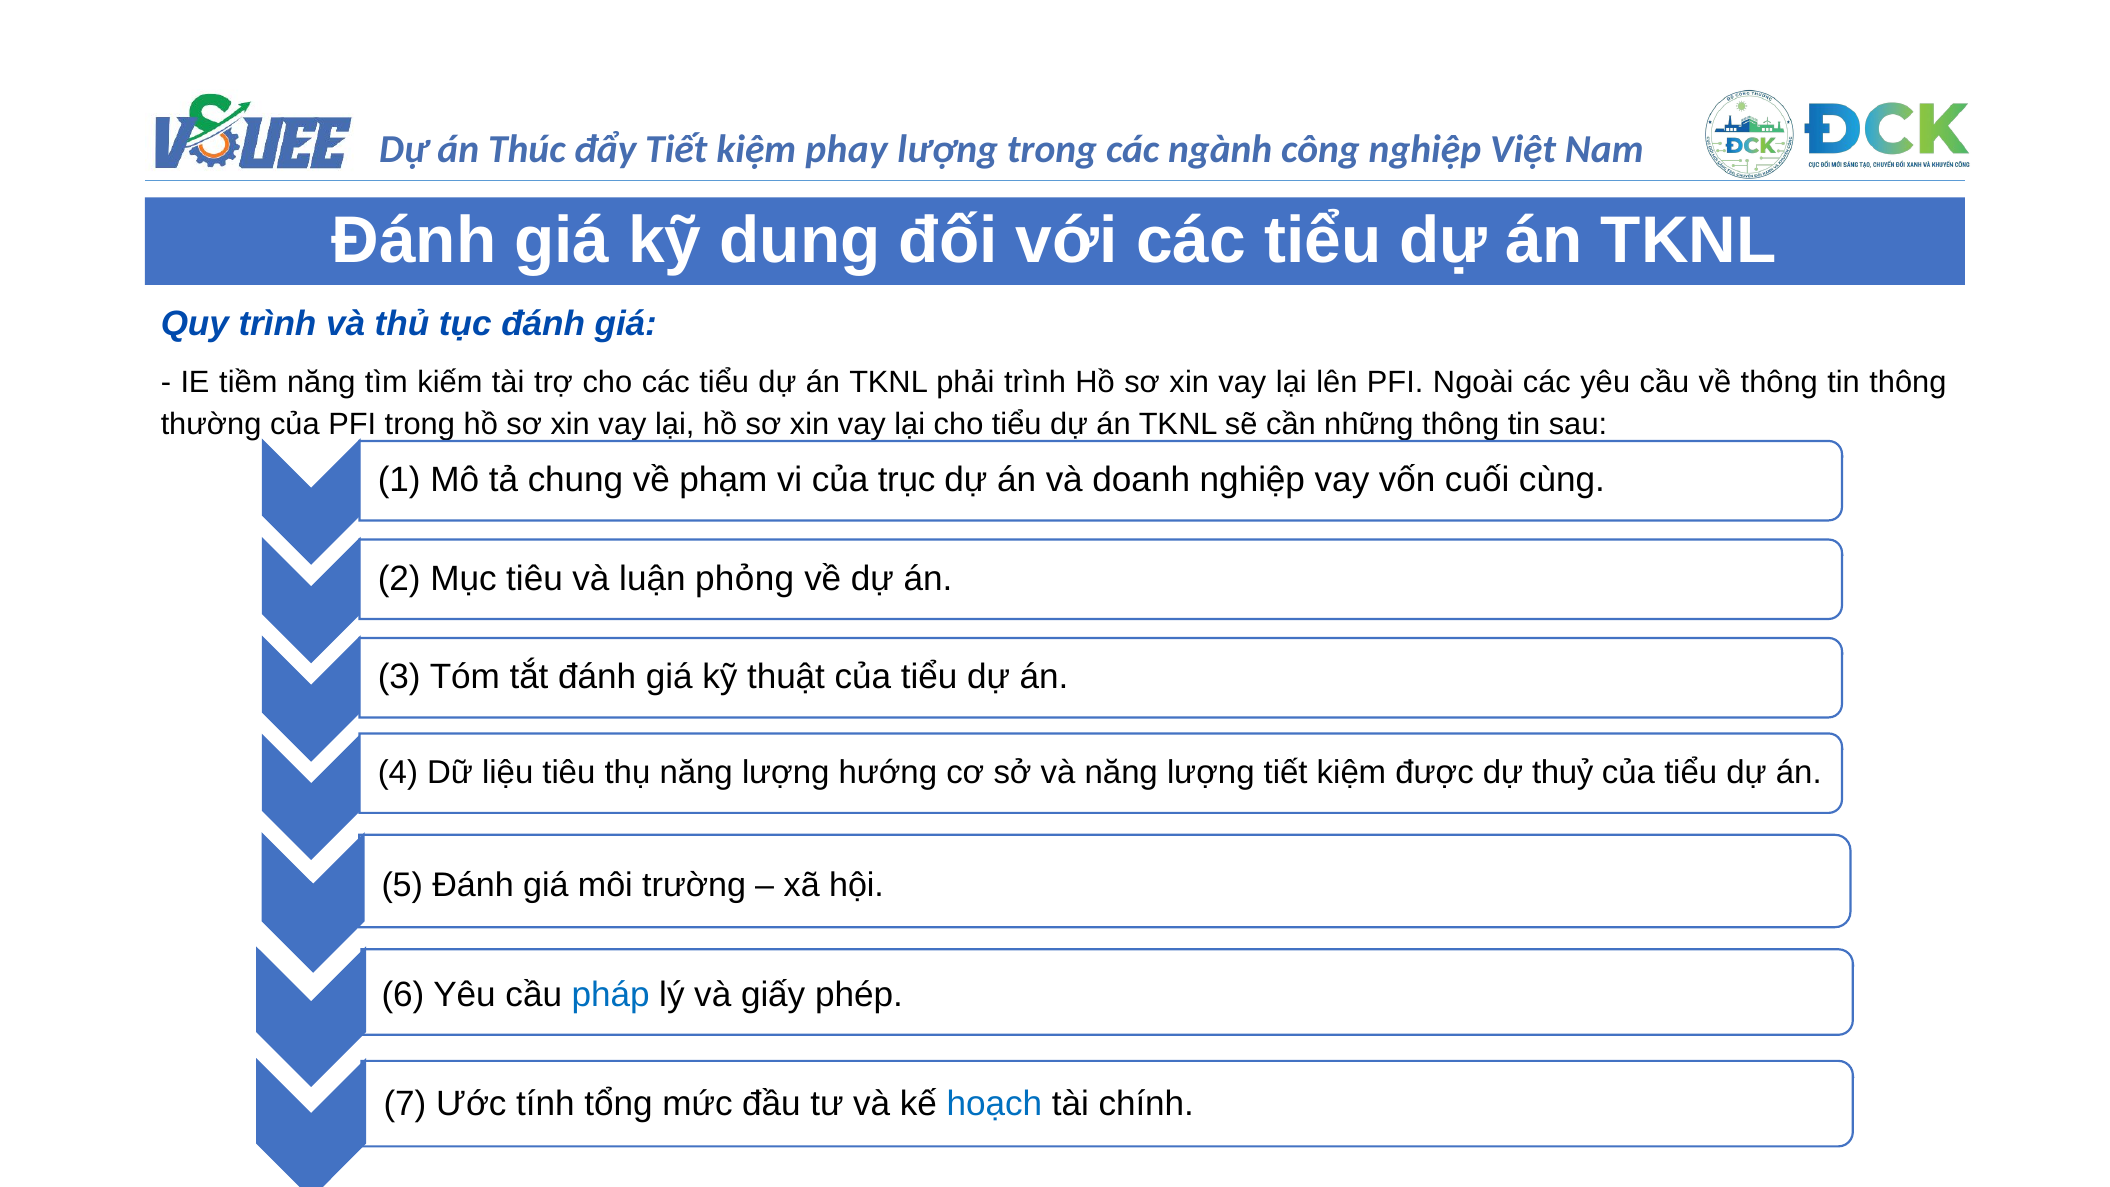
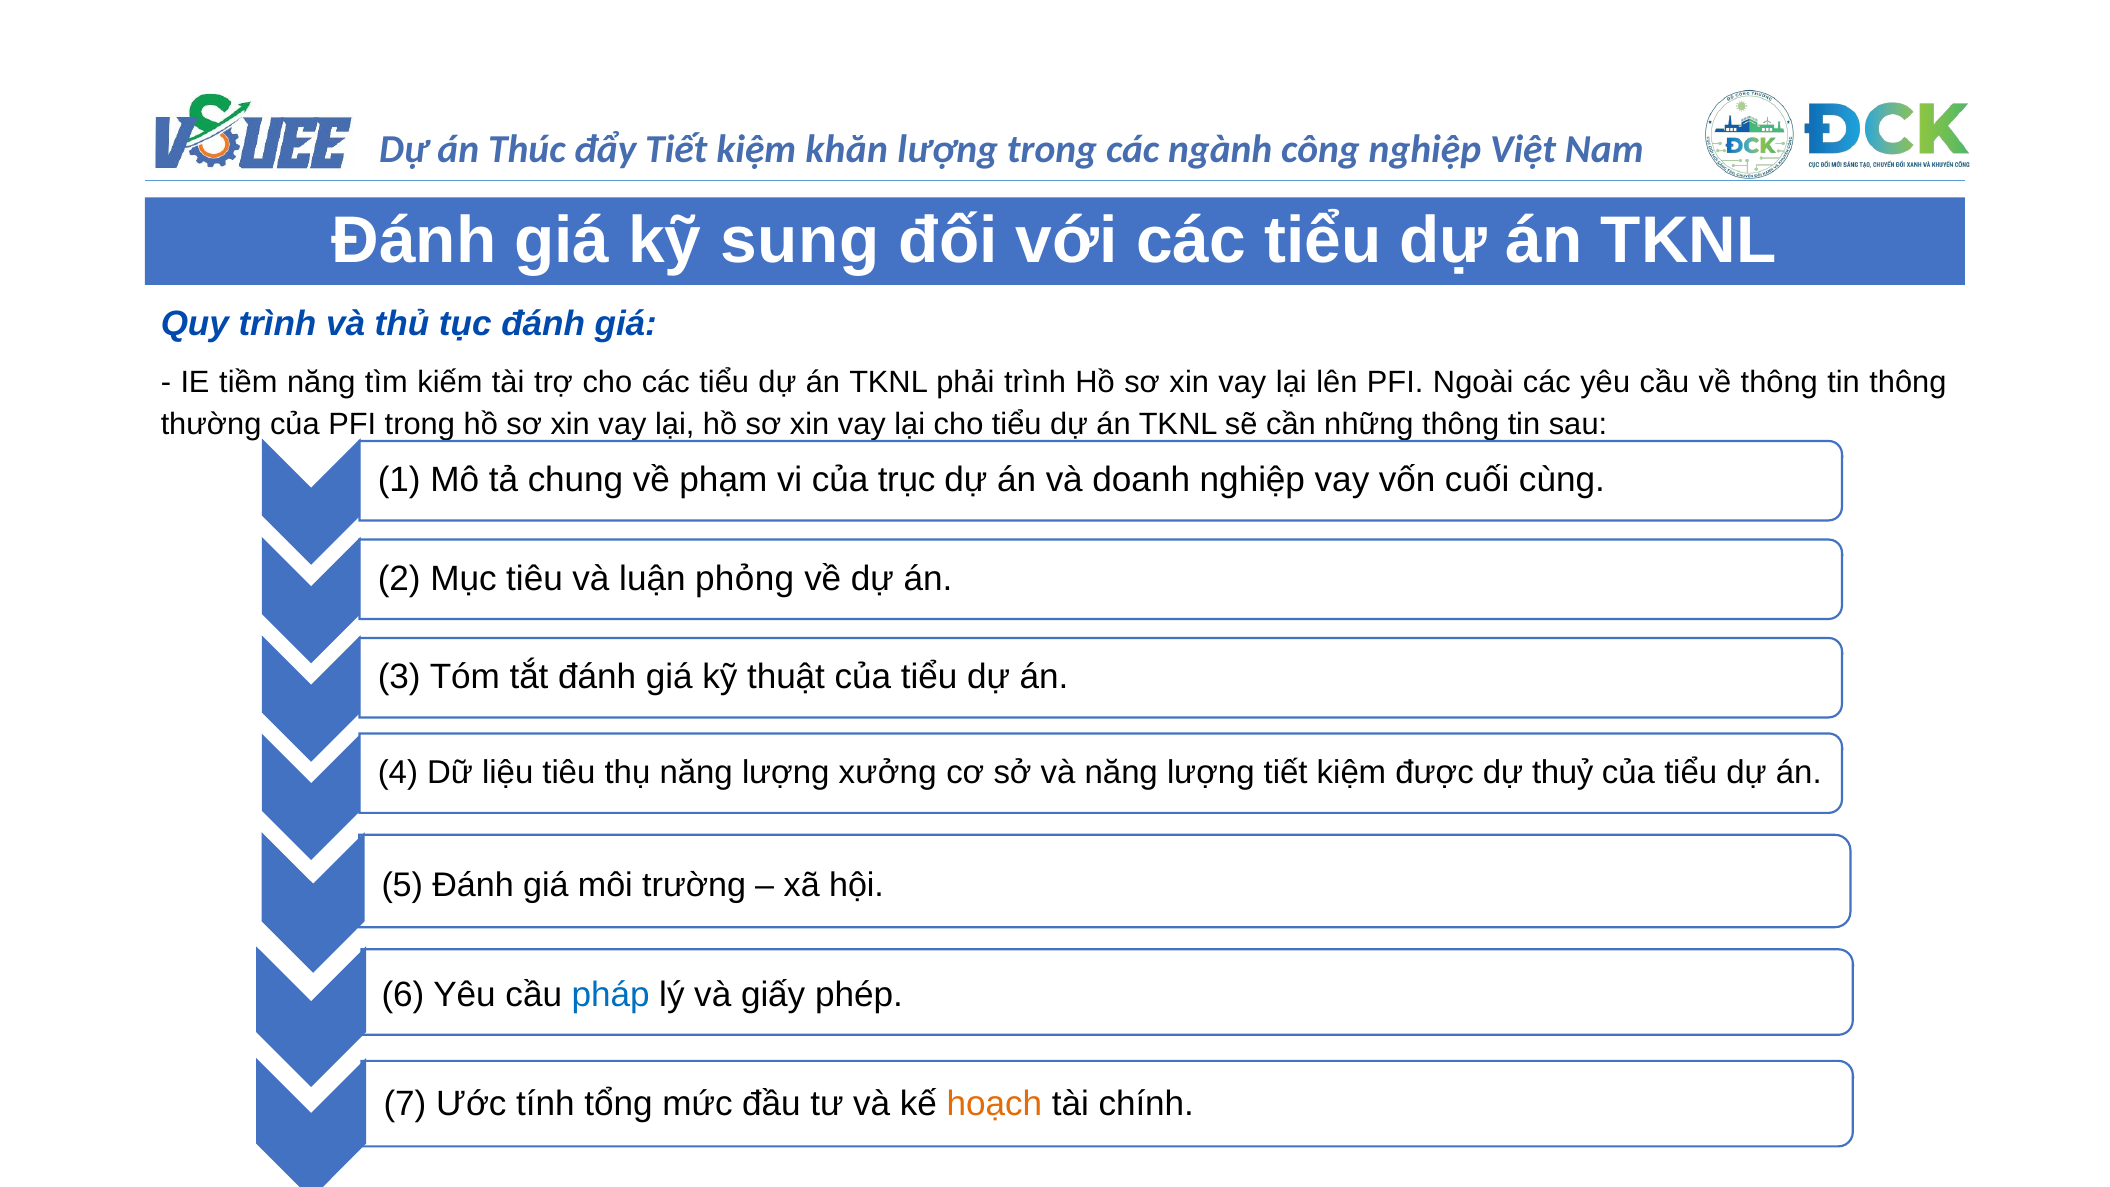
phay: phay -> khăn (847, 150)
dung: dung -> sung (800, 240)
hướng: hướng -> xưởng (888, 773)
hoạch colour: blue -> orange (994, 1103)
